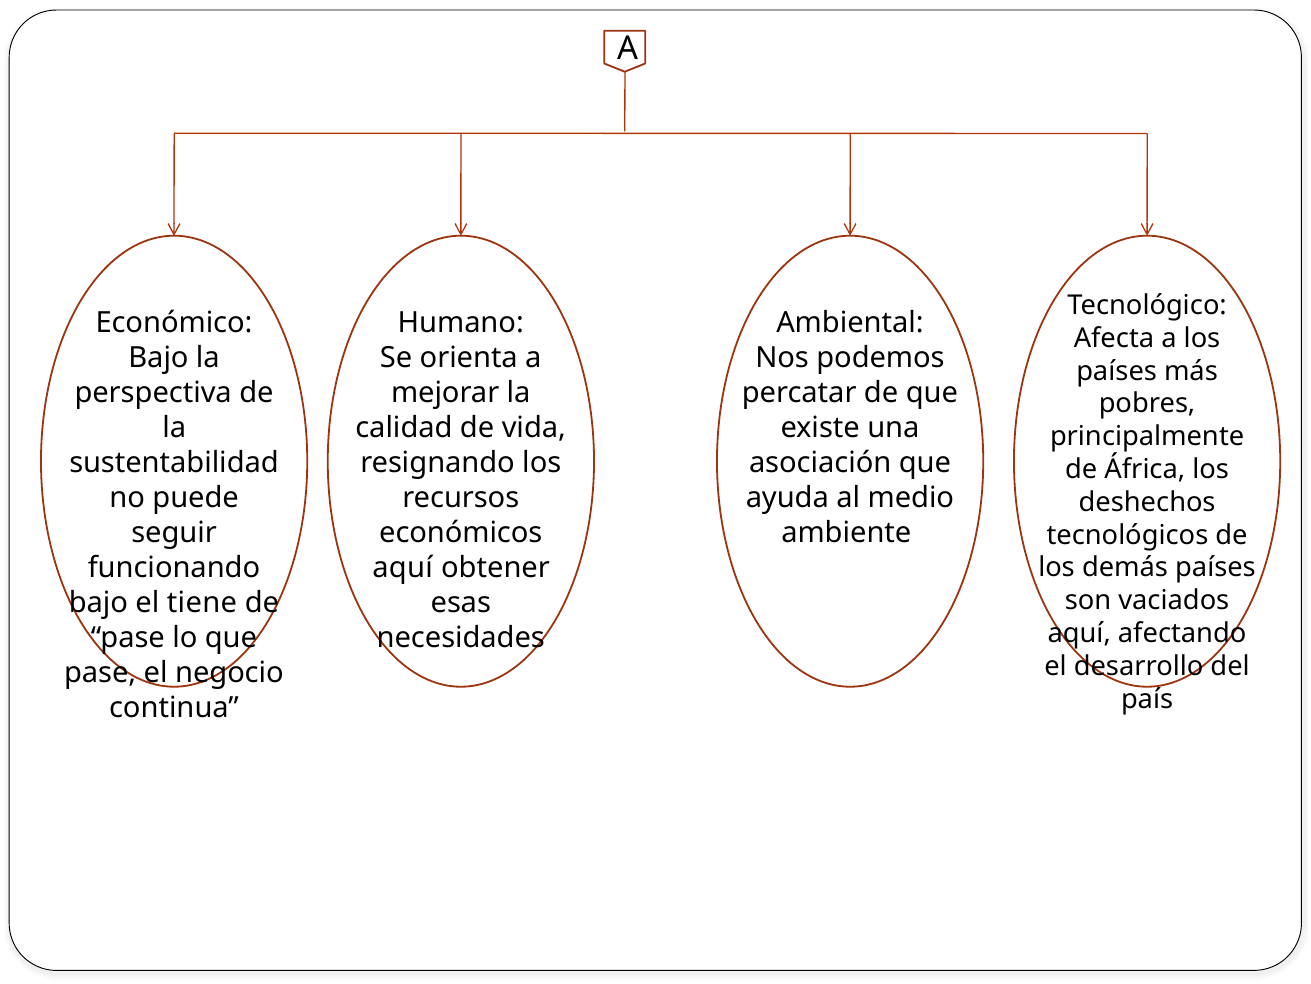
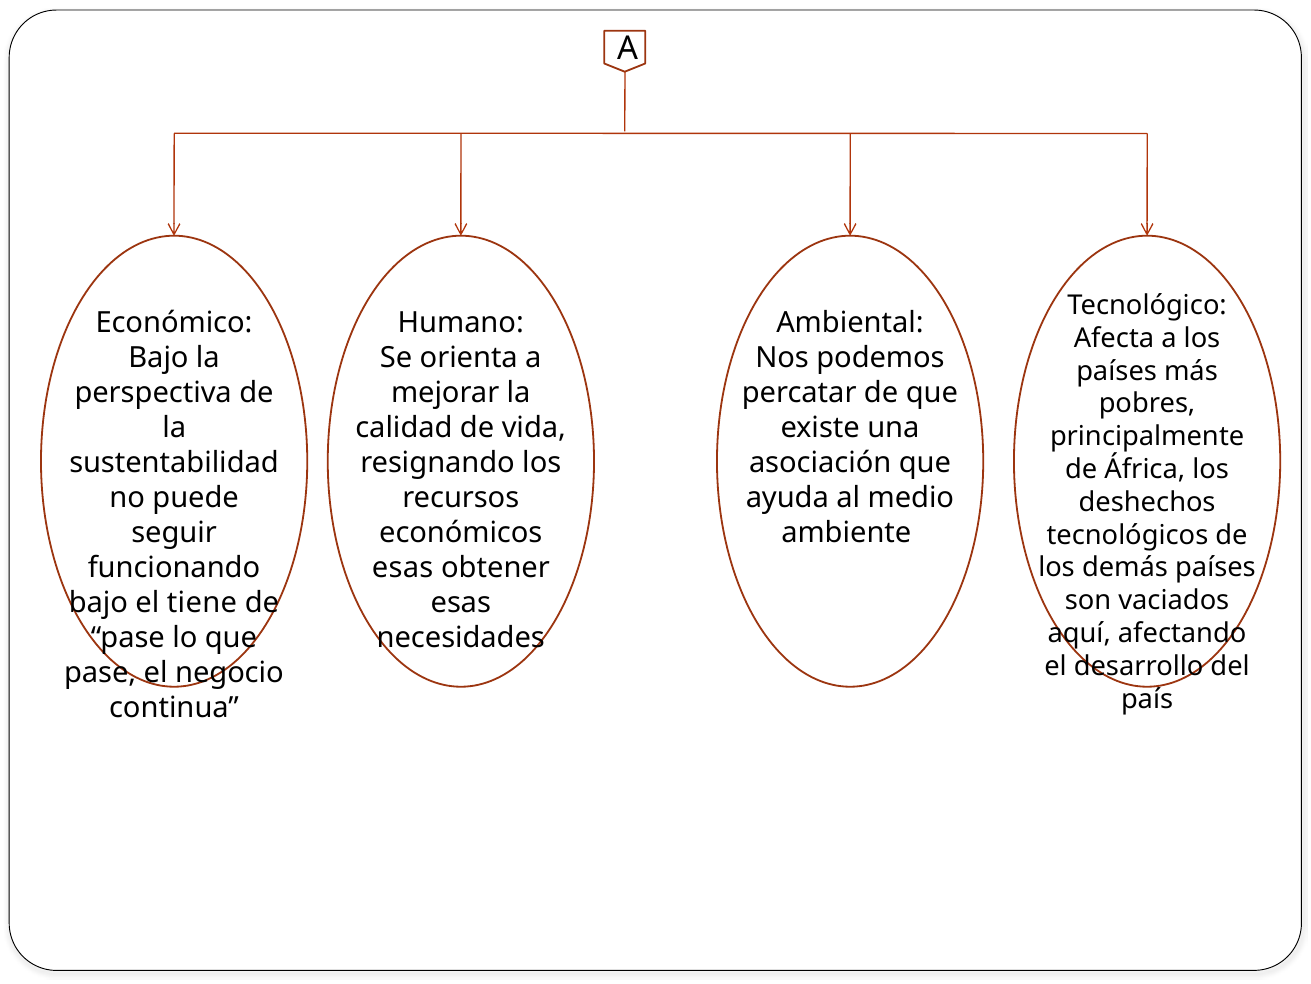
aquí: aquí -> esas (403, 568)
